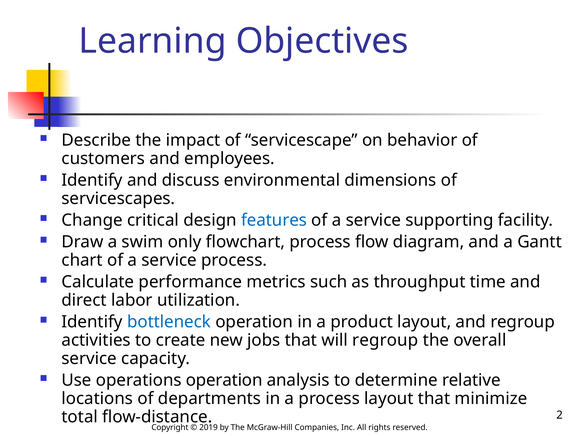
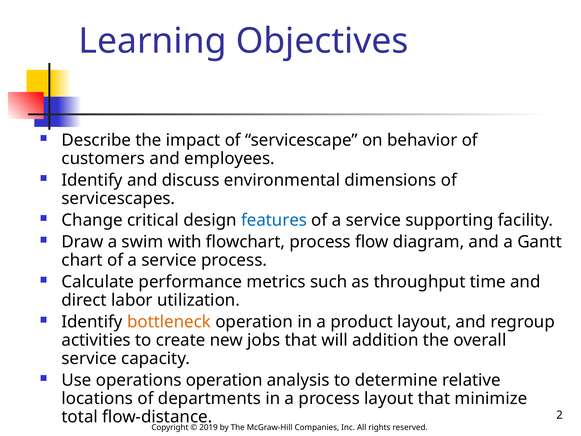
only: only -> with (185, 242)
bottleneck colour: blue -> orange (169, 322)
will regroup: regroup -> addition (385, 340)
